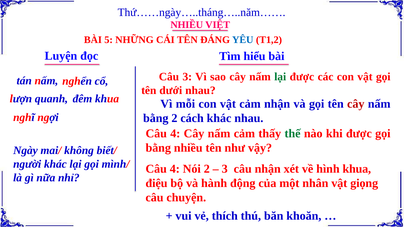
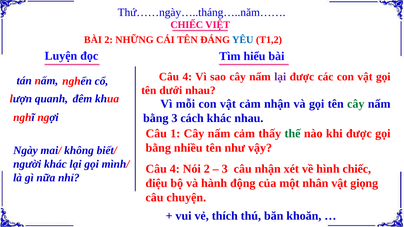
NHIỀU: NHIỀU -> CHIẾC (187, 25)
BÀI 5: 5 -> 2 (109, 40)
3: 3 -> 4 (187, 77)
lại colour: green -> purple (280, 77)
cây colour: red -> green (356, 104)
bằng 2: 2 -> 3 (174, 118)
4: 4 -> 1 (175, 134)
hình khua: khua -> chiếc (357, 169)
